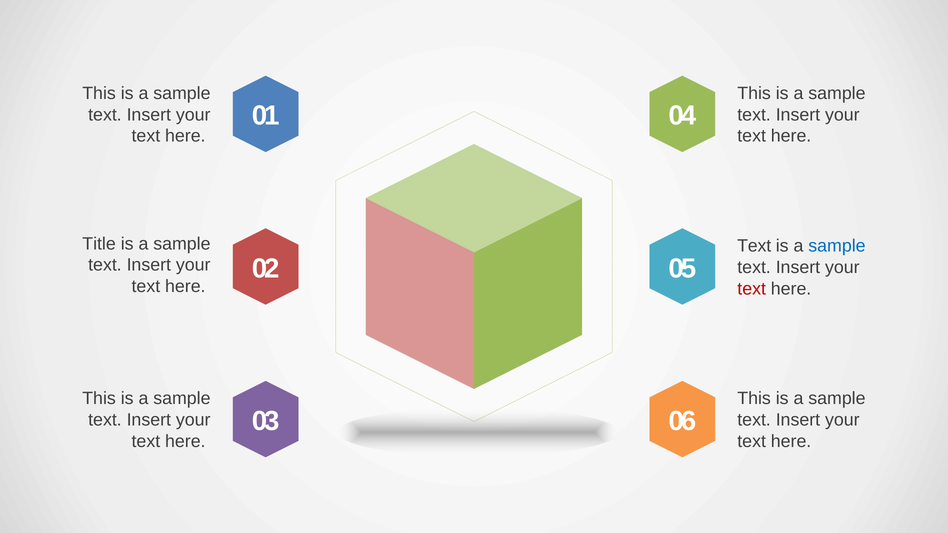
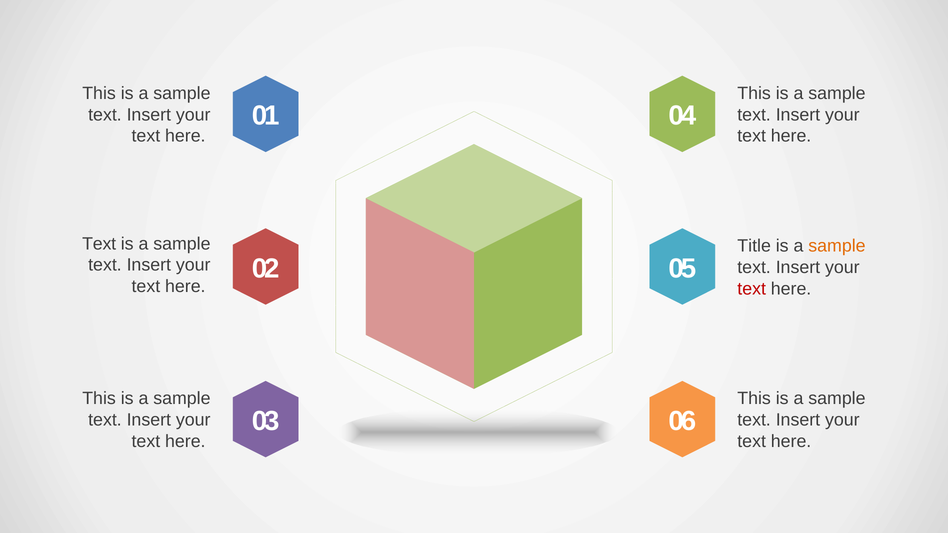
Title: Title -> Text (99, 244)
Text: Text -> Title (754, 246)
sample colour: blue -> orange (837, 246)
